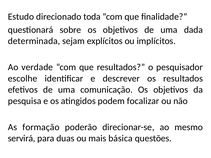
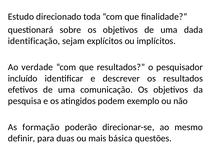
determinada: determinada -> identificação (34, 41)
escolhe: escolhe -> incluído (23, 79)
focalizar: focalizar -> exemplo (143, 101)
servirá: servirá -> definir (22, 139)
